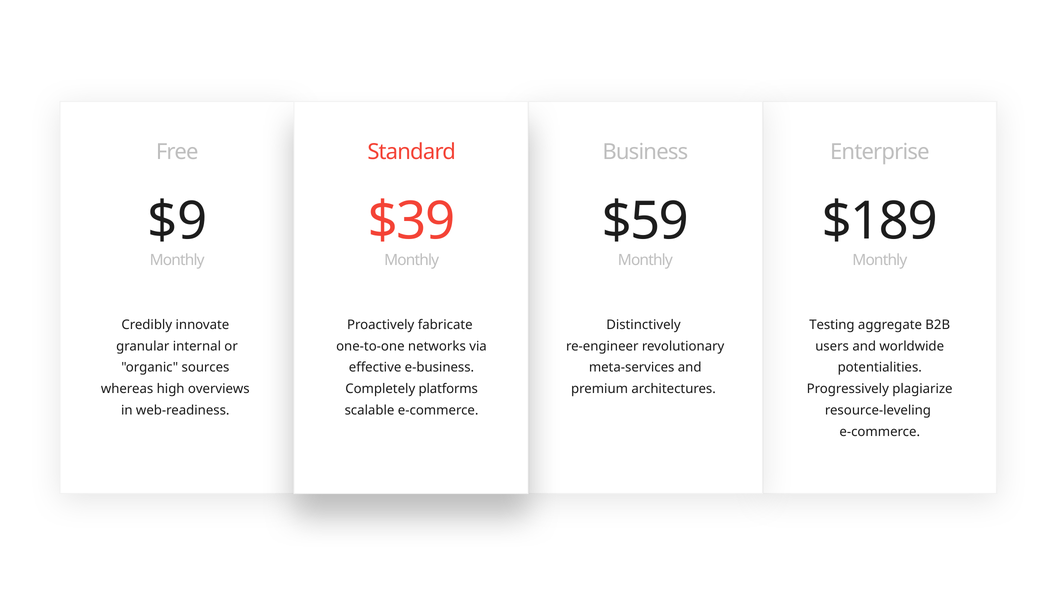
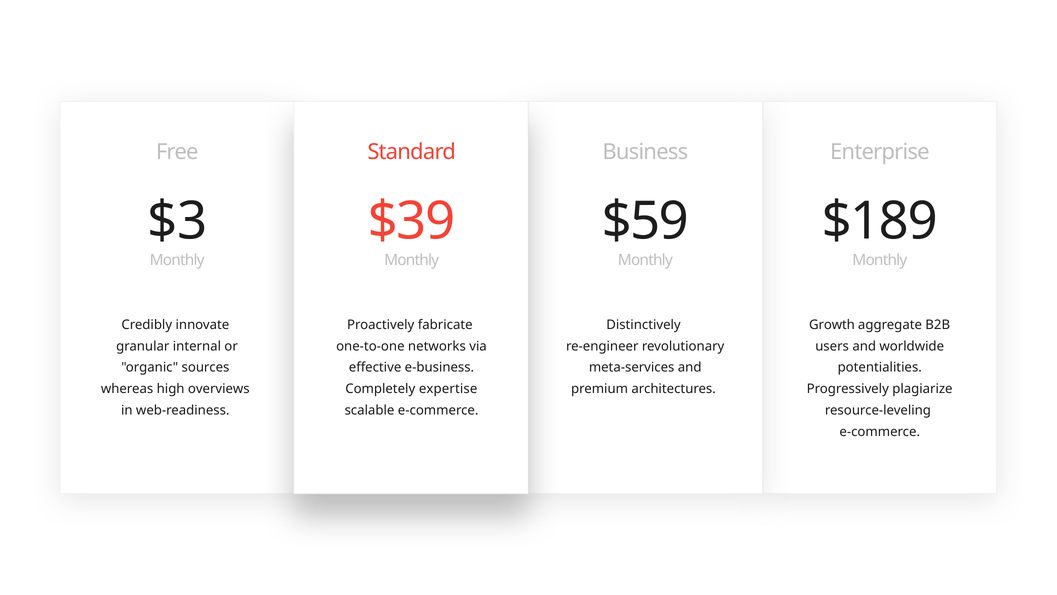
$9: $9 -> $3 (177, 221)
Testing: Testing -> Growth (832, 325)
platforms: platforms -> expertise (448, 389)
